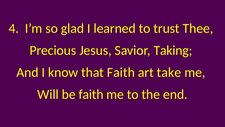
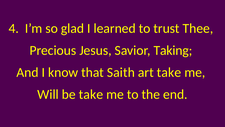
that Faith: Faith -> Saith (121, 72)
be faith: faith -> take (91, 94)
